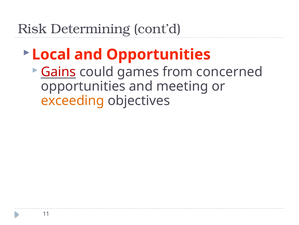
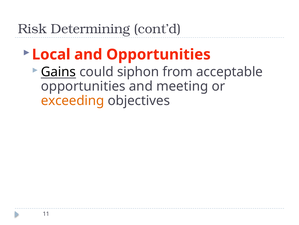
Gains colour: red -> black (58, 72)
games: games -> siphon (138, 72)
concerned: concerned -> acceptable (230, 72)
